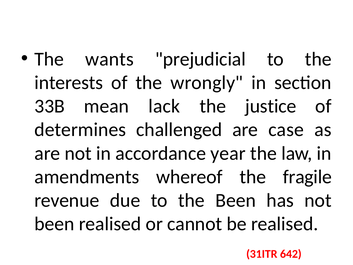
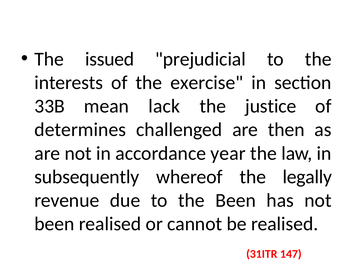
wants: wants -> issued (110, 59)
wrongly: wrongly -> exercise (207, 83)
case: case -> then (286, 130)
amendments: amendments -> subsequently (87, 177)
fragile: fragile -> legally (307, 177)
642: 642 -> 147 (291, 254)
